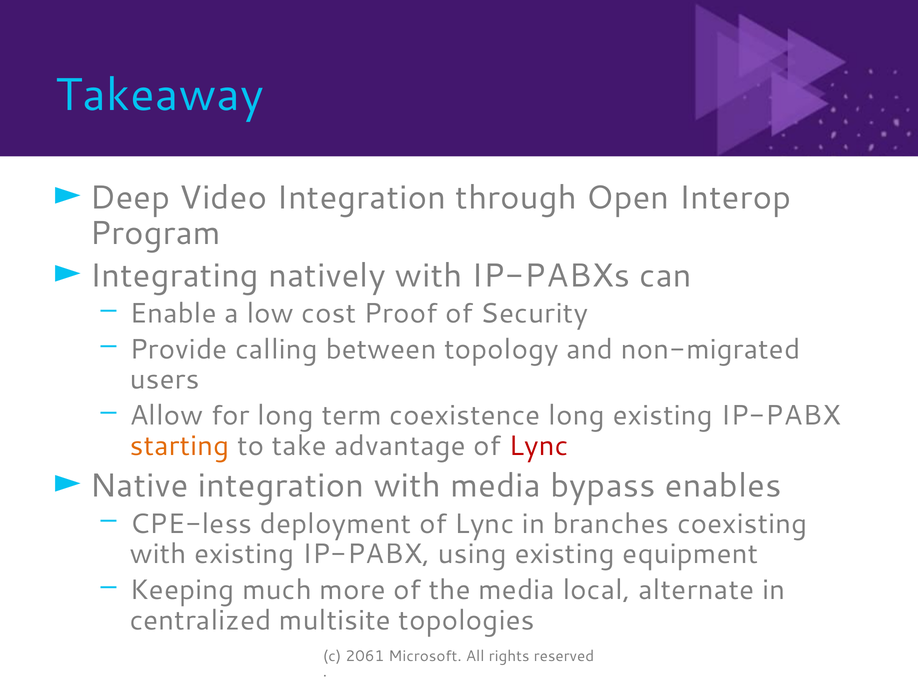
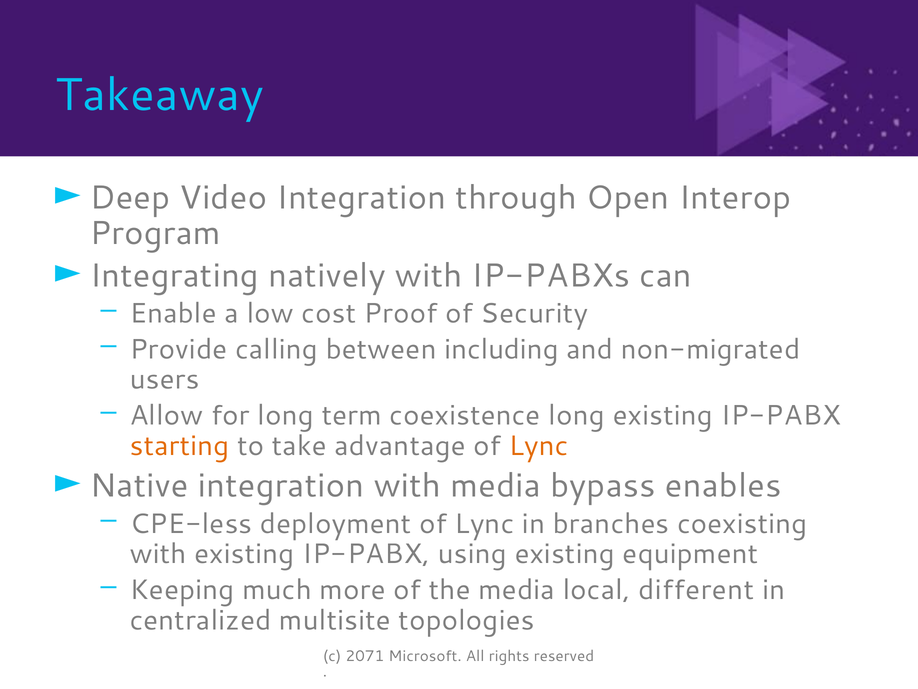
topology: topology -> including (502, 349)
Lync colour: red -> orange (539, 446)
alternate: alternate -> different (696, 590)
2061: 2061 -> 2071 (365, 656)
